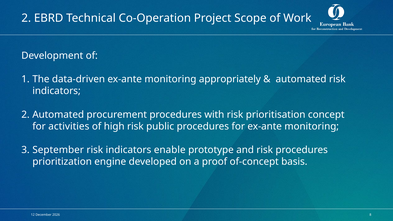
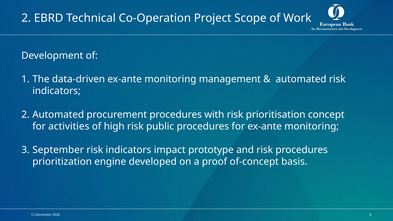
appropriately: appropriately -> management (230, 79)
enable: enable -> impact (170, 150)
